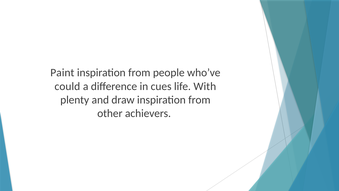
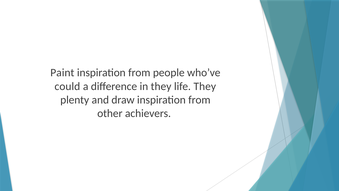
in cues: cues -> they (161, 86)
life With: With -> They (205, 86)
